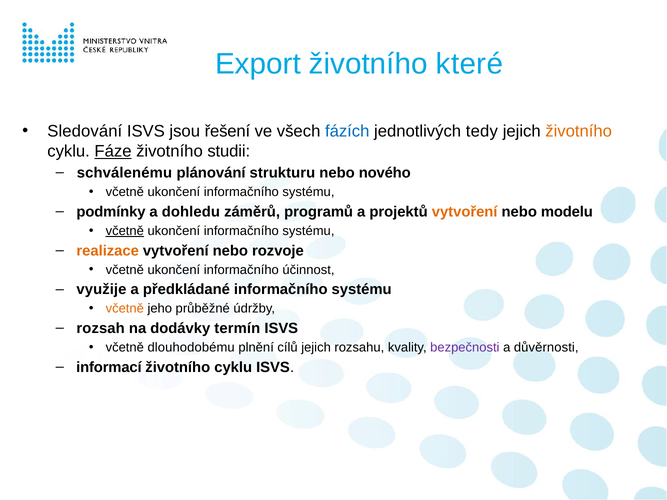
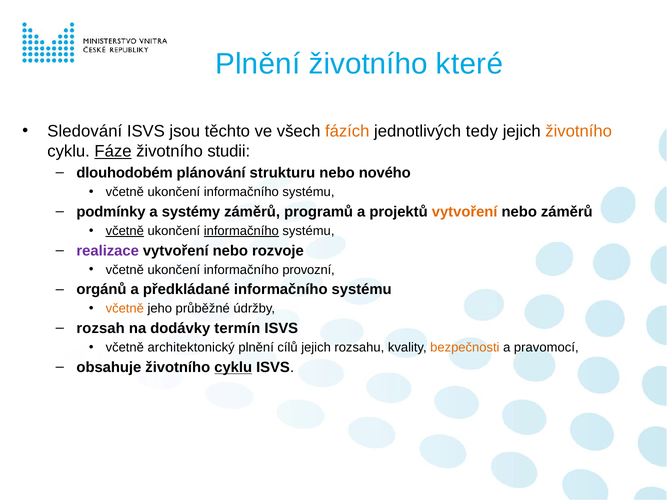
Export: Export -> Plnění (258, 64)
řešení: řešení -> těchto (227, 131)
fázích colour: blue -> orange (347, 131)
schválenému: schválenému -> dlouhodobém (125, 173)
dohledu: dohledu -> systémy (191, 212)
nebo modelu: modelu -> záměrů (567, 212)
informačního underline: none -> present (241, 231)
realizace colour: orange -> purple (108, 251)
účinnost: účinnost -> provozní (309, 270)
využije: využije -> orgánů (101, 290)
dlouhodobému: dlouhodobému -> architektonický (191, 348)
bezpečnosti colour: purple -> orange (465, 348)
důvěrnosti: důvěrnosti -> pravomocí (546, 348)
informací: informací -> obsahuje (109, 368)
cyklu underline: none -> present (233, 368)
